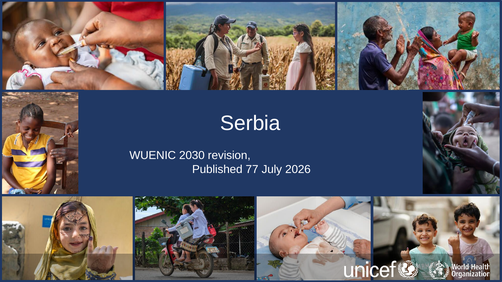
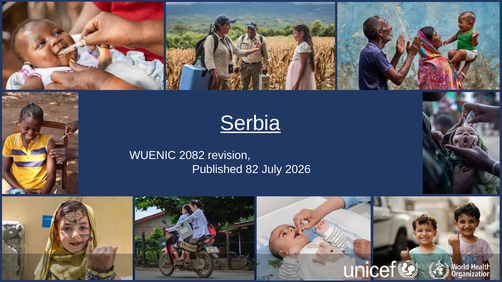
Serbia underline: none -> present (250, 124)
2030: 2030 -> 2082 (192, 156)
77: 77 -> 82 (252, 170)
